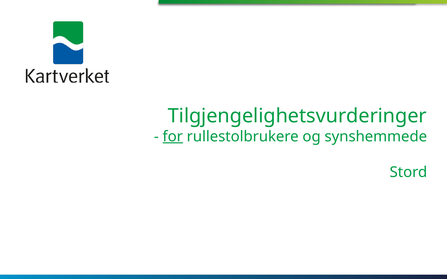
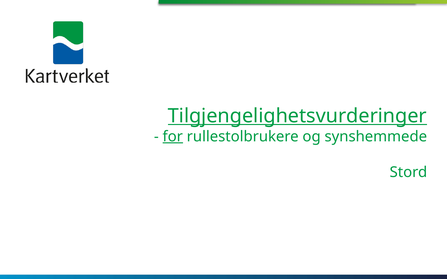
Tilgjengelighetsvurderinger underline: none -> present (297, 116)
